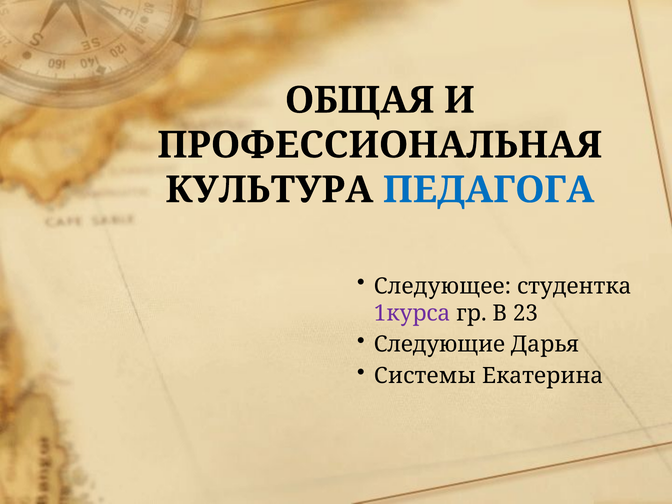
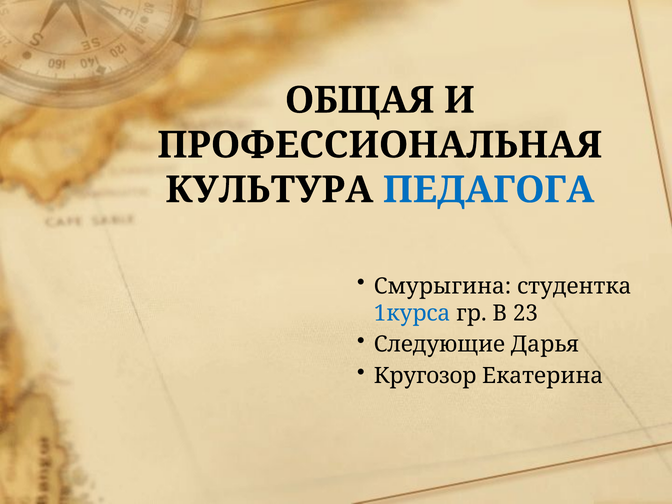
Следующее: Следующее -> Смурыгина (443, 286)
1курса colour: purple -> blue (412, 313)
Системы: Системы -> Кругозор (425, 376)
